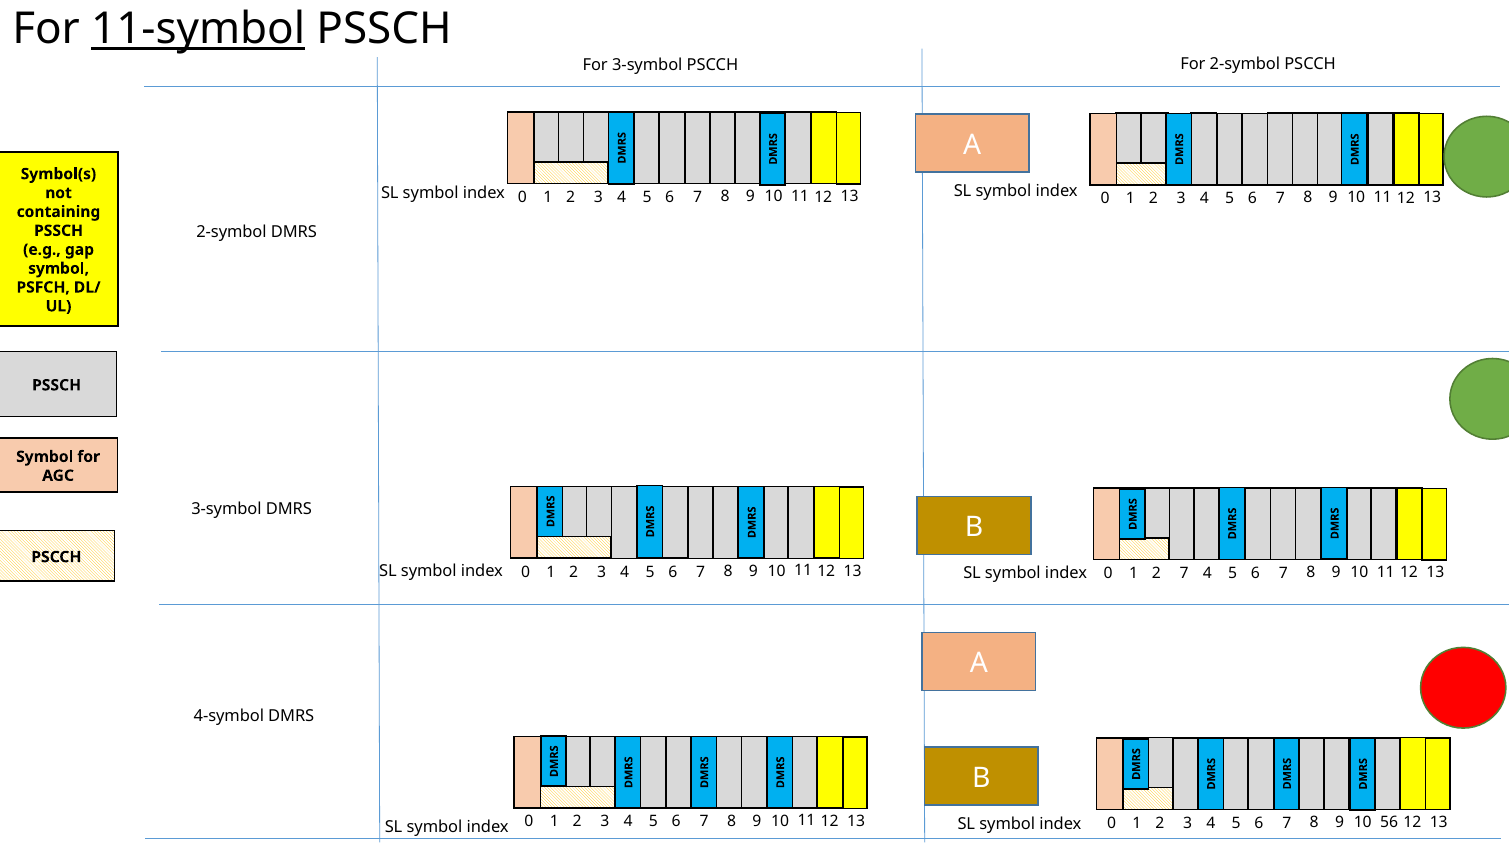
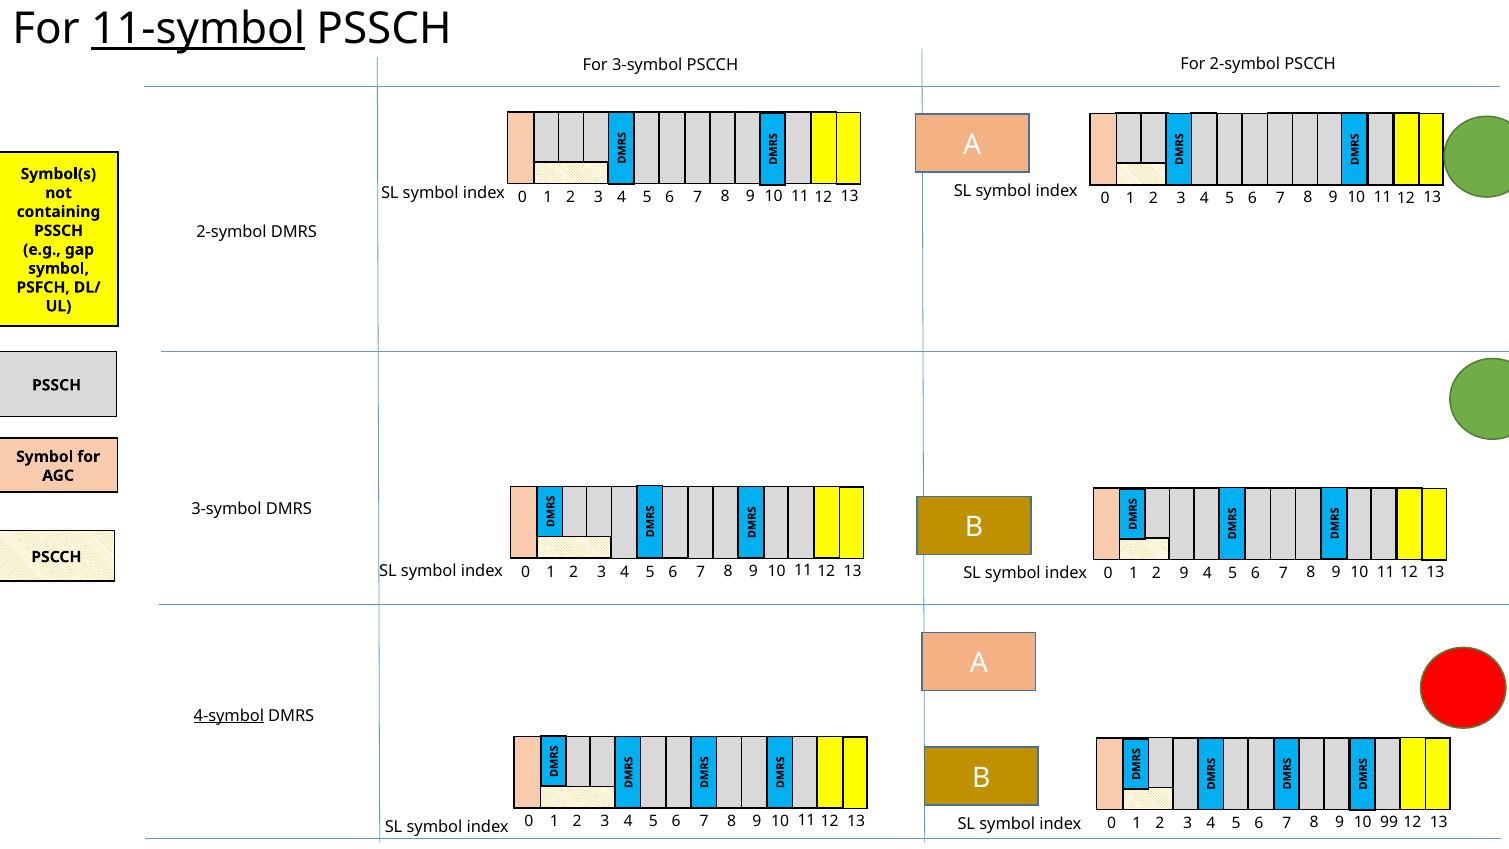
2 7: 7 -> 9 (1184, 573)
4-symbol underline: none -> present (229, 716)
56: 56 -> 99 (1389, 822)
